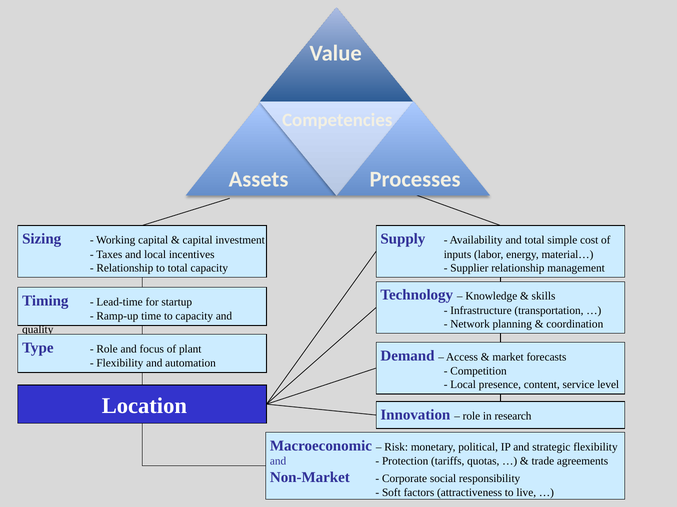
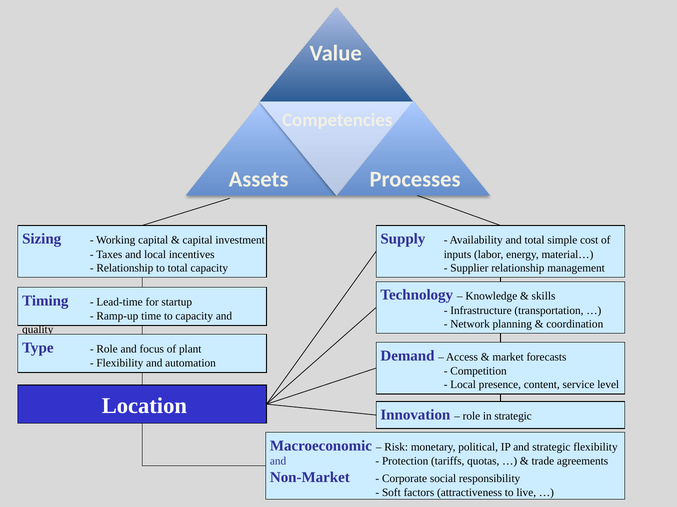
in research: research -> strategic (513, 417)
